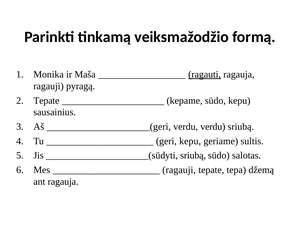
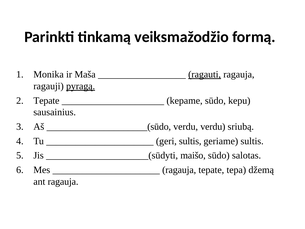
pyragą underline: none -> present (81, 86)
_____________________(geri: _____________________(geri -> _____________________(sūdo (109, 127)
geri kepu: kepu -> sultis (190, 141)
_____________________(sūdyti sriubą: sriubą -> maišo (193, 155)
ragauji: ragauji -> ragauja (179, 170)
